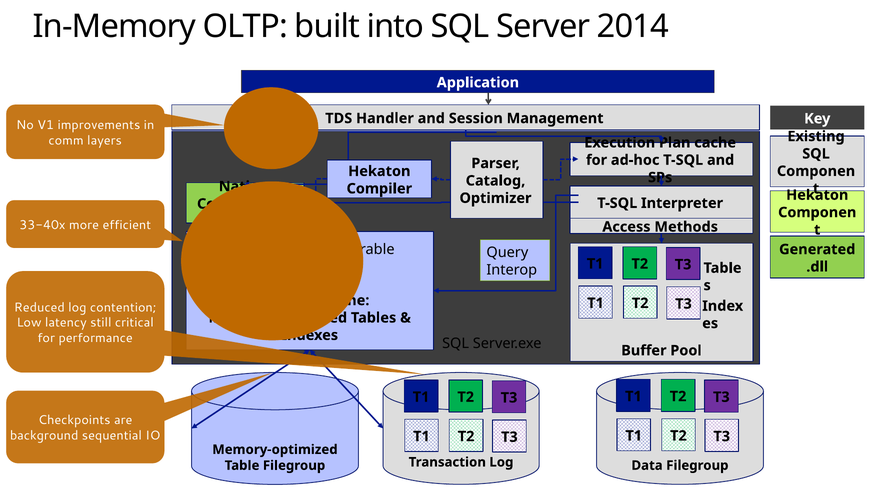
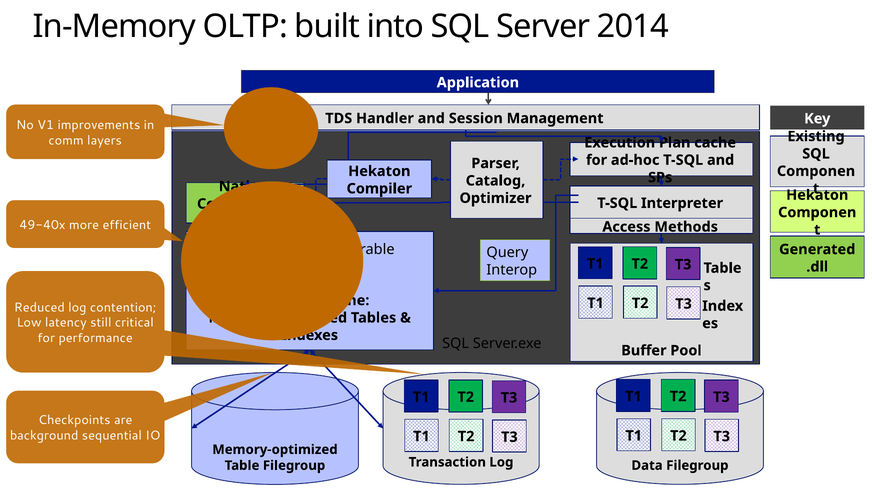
33-40x: 33-40x -> 49-40x (42, 225)
